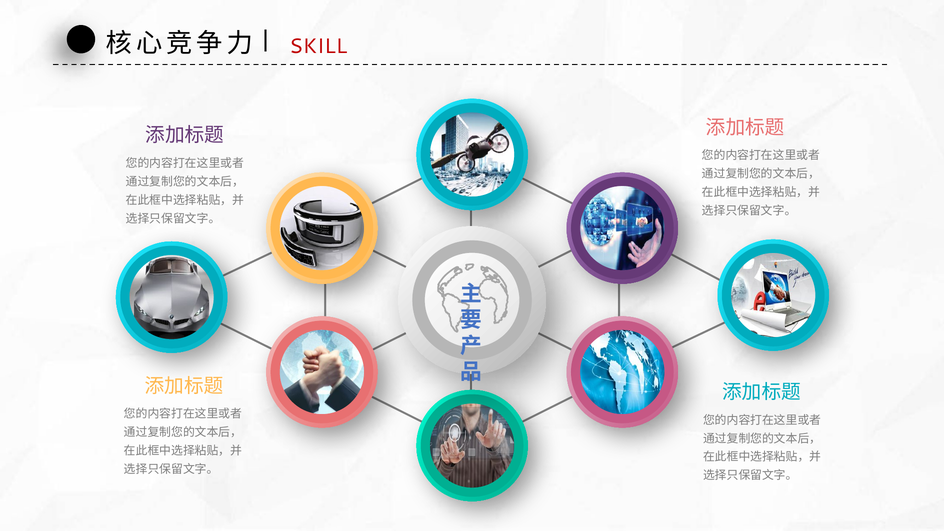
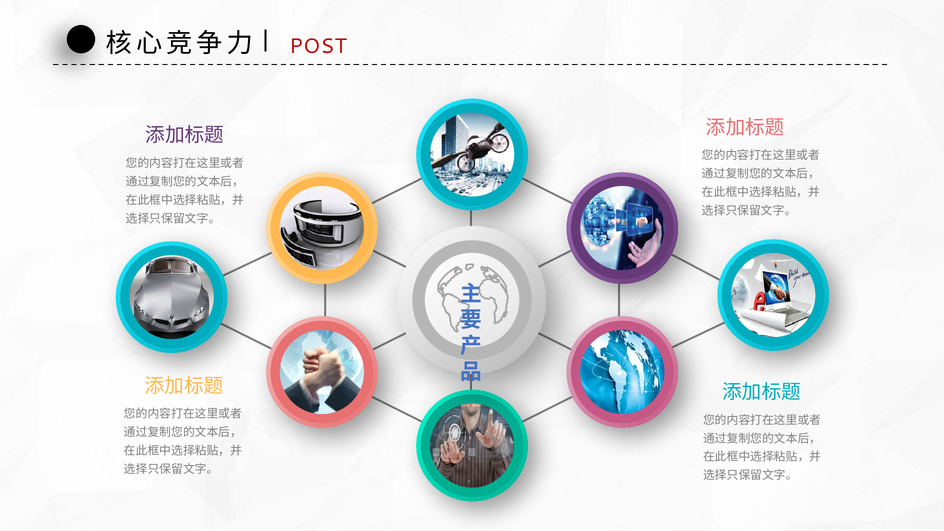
SKILL: SKILL -> POST (318, 46)
